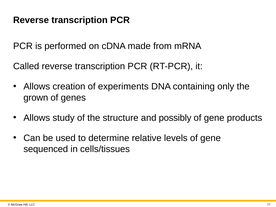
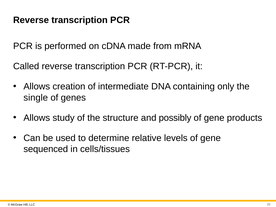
experiments: experiments -> intermediate (123, 87)
grown: grown -> single (36, 98)
